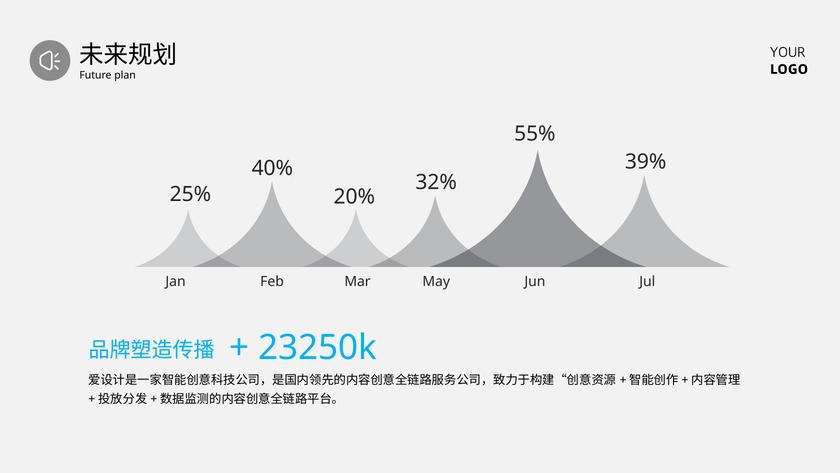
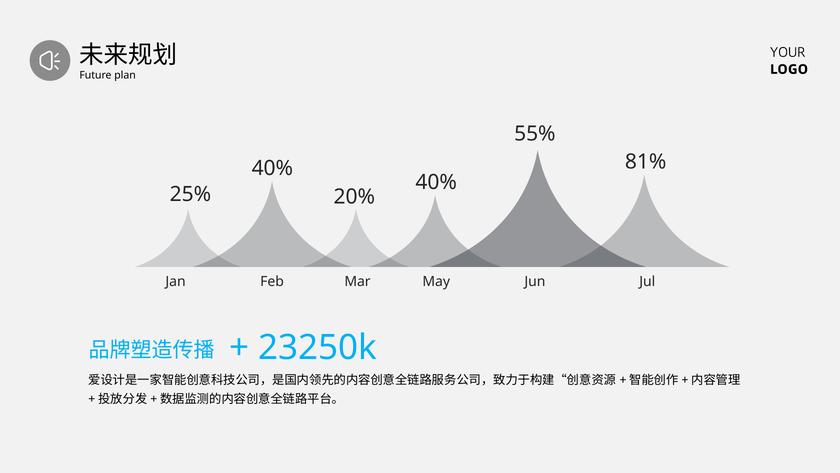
39%: 39% -> 81% (646, 161)
32%: 32% -> 40% (436, 182)
